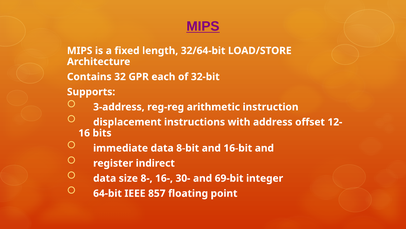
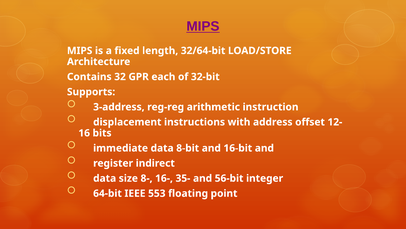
30-: 30- -> 35- (183, 178)
69-bit: 69-bit -> 56-bit (229, 178)
857: 857 -> 553 (157, 193)
